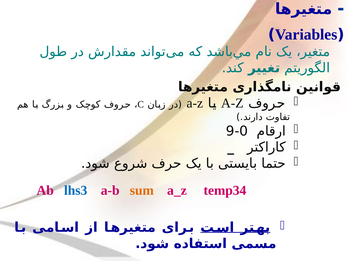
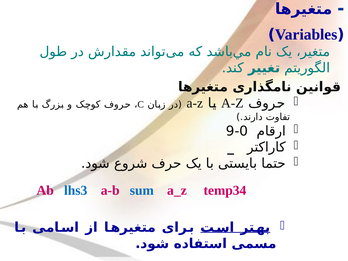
sum colour: orange -> blue (142, 190)
